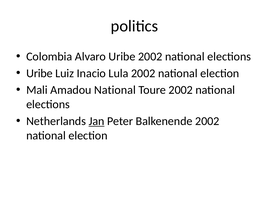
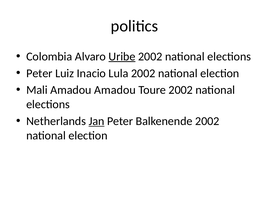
Uribe underline: none -> present (122, 56)
Uribe: Uribe -> Peter (39, 73)
Amadou National: National -> Amadou (115, 90)
